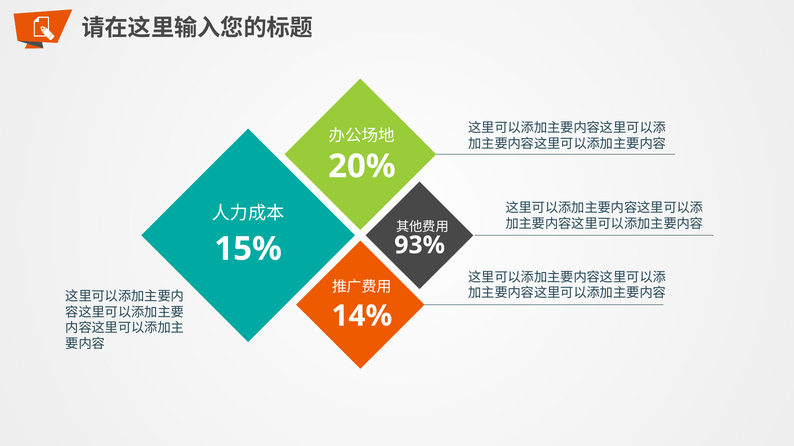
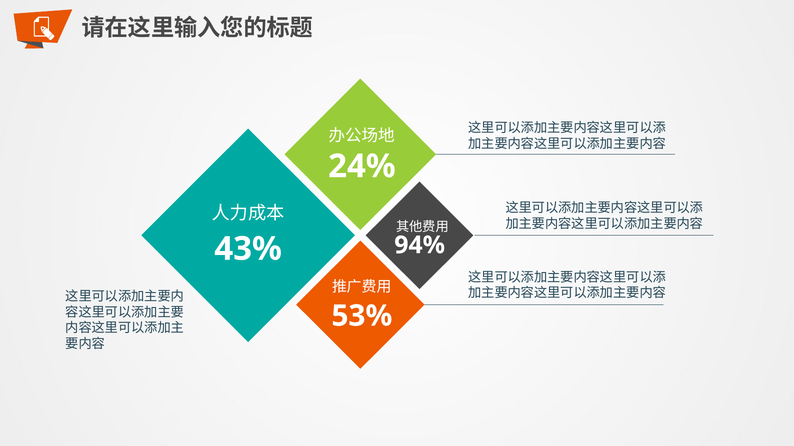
20%: 20% -> 24% (362, 166)
93%: 93% -> 94% (420, 245)
15%: 15% -> 43% (248, 249)
14%: 14% -> 53% (362, 316)
